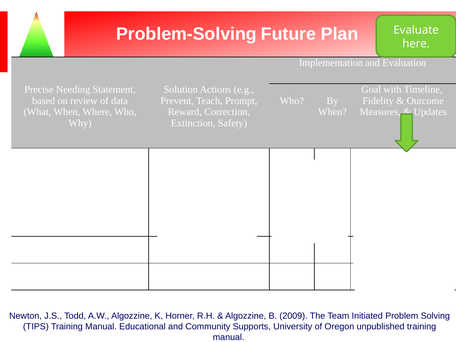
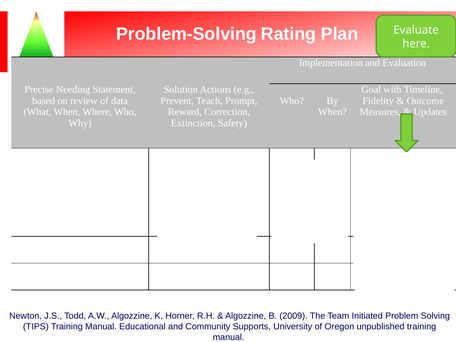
Future: Future -> Rating (288, 34)
